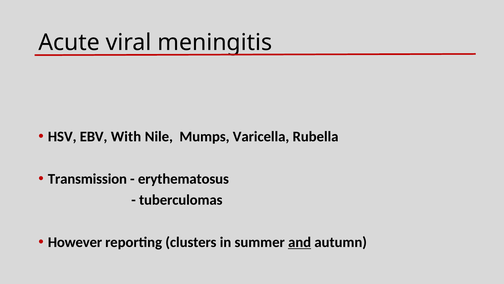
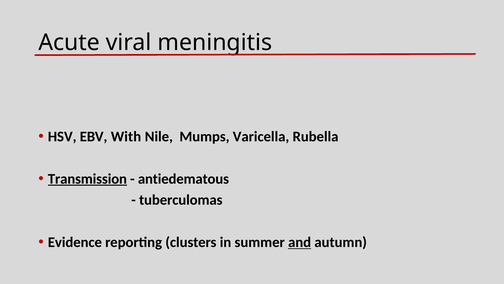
Transmission underline: none -> present (87, 179)
erythematosus: erythematosus -> antiedematous (183, 179)
However: However -> Evidence (75, 242)
